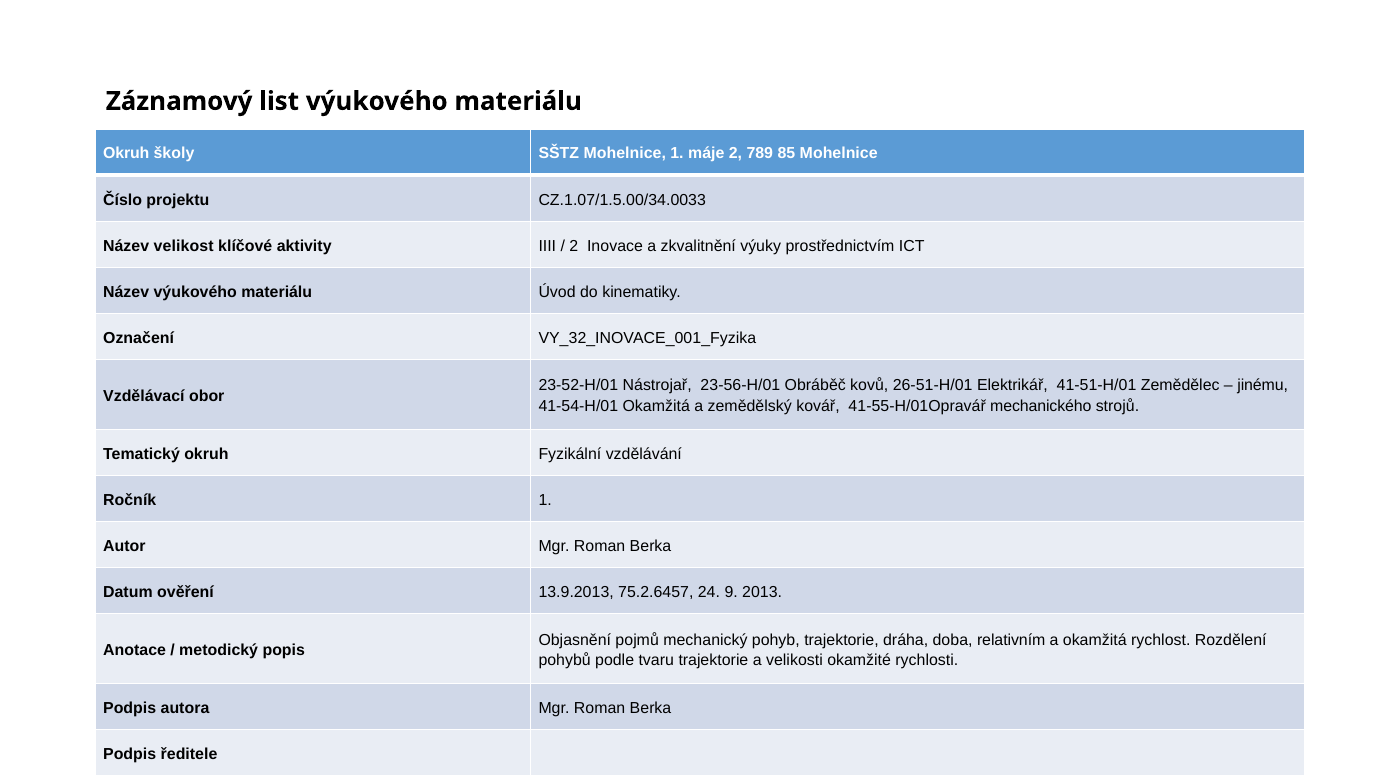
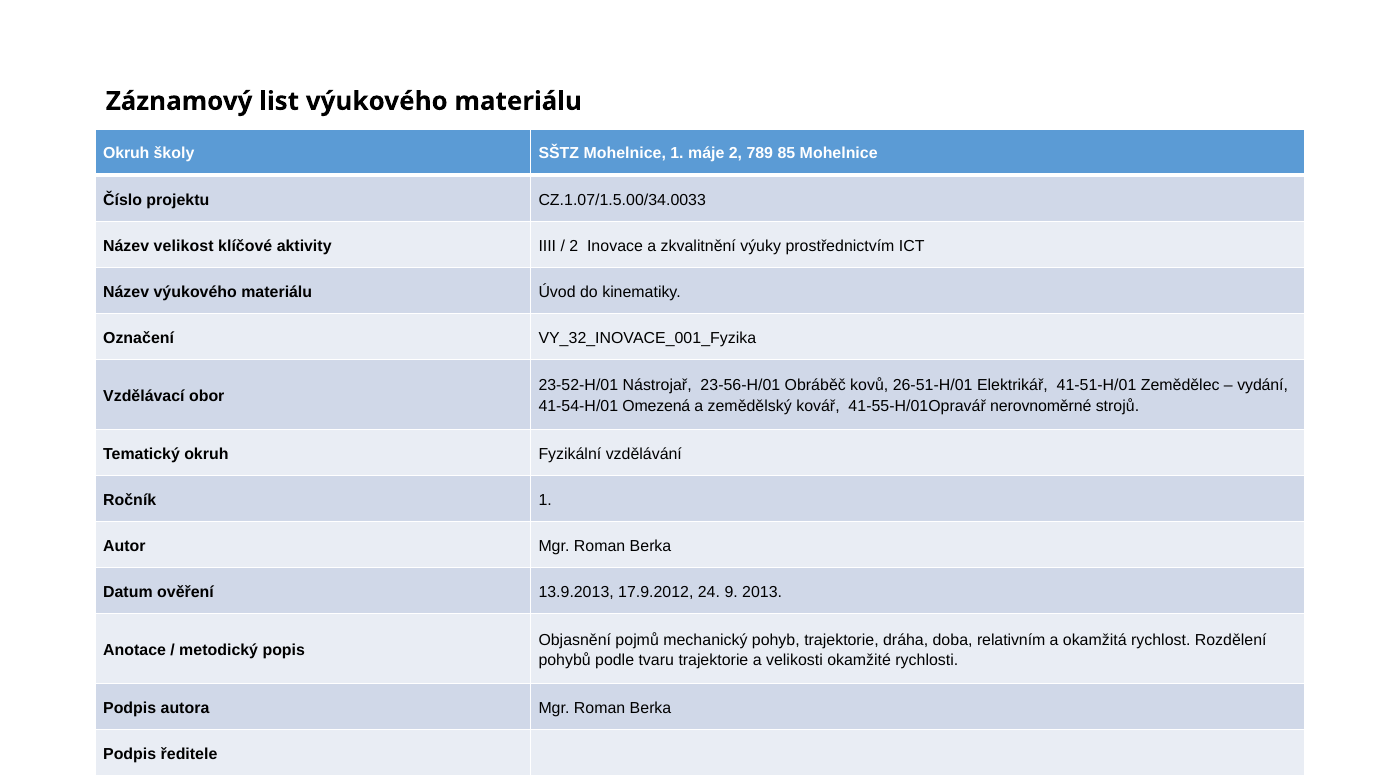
jinému: jinému -> vydání (1263, 386)
41-54-H/01 Okamžitá: Okamžitá -> Omezená (656, 406)
mechanického: mechanického -> nerovnoměrné (1041, 406)
75.2.6457: 75.2.6457 -> 17.9.2012 (656, 592)
